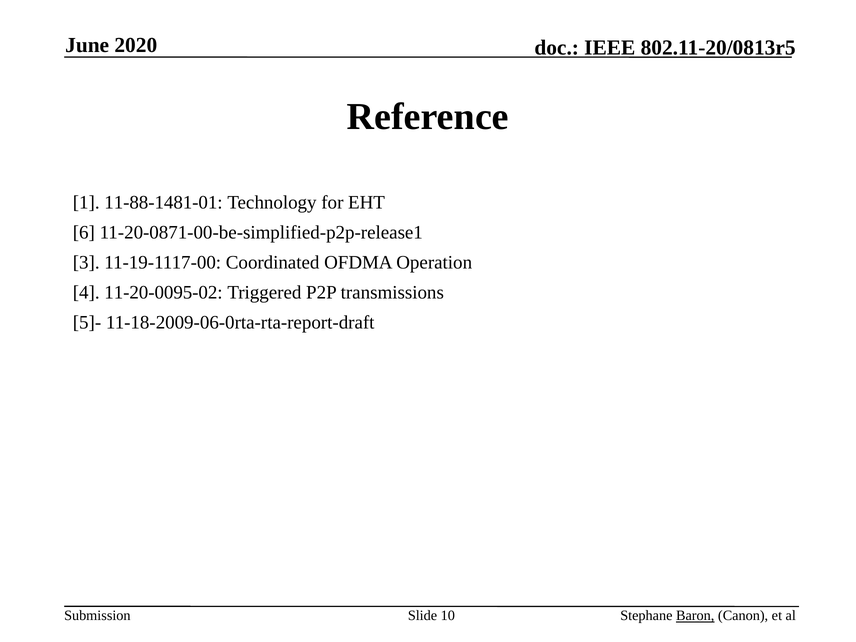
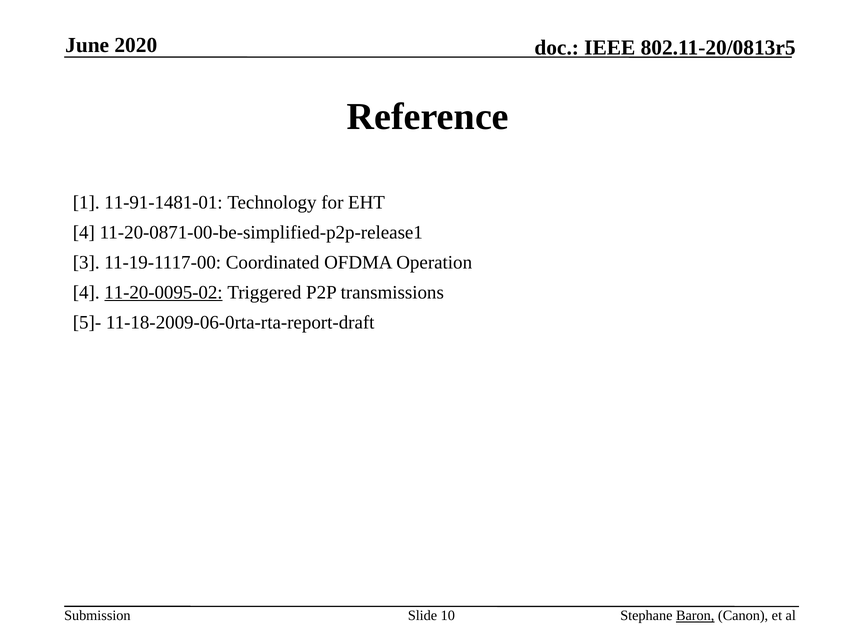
11-88-1481-01: 11-88-1481-01 -> 11-91-1481-01 (163, 203)
6: 6 -> 4 (84, 232)
11-20-0095-02 underline: none -> present (163, 292)
